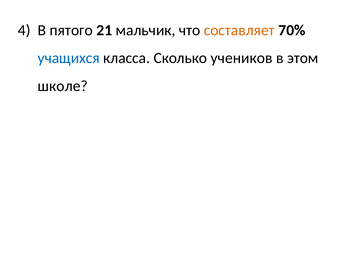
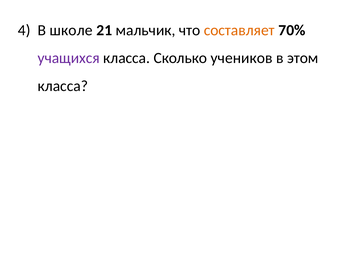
пятого: пятого -> школе (71, 30)
учащихся colour: blue -> purple (69, 58)
школе: школе -> класса (63, 86)
